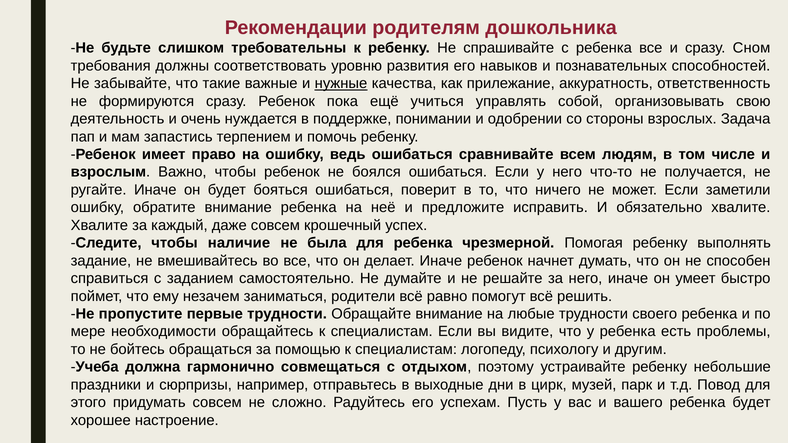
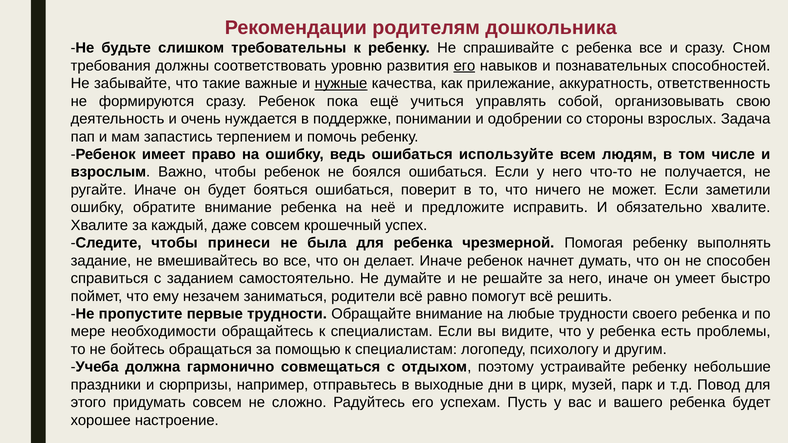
его underline: none -> present (464, 66)
сравнивайте: сравнивайте -> используйте (506, 154)
наличие: наличие -> принеси (239, 243)
